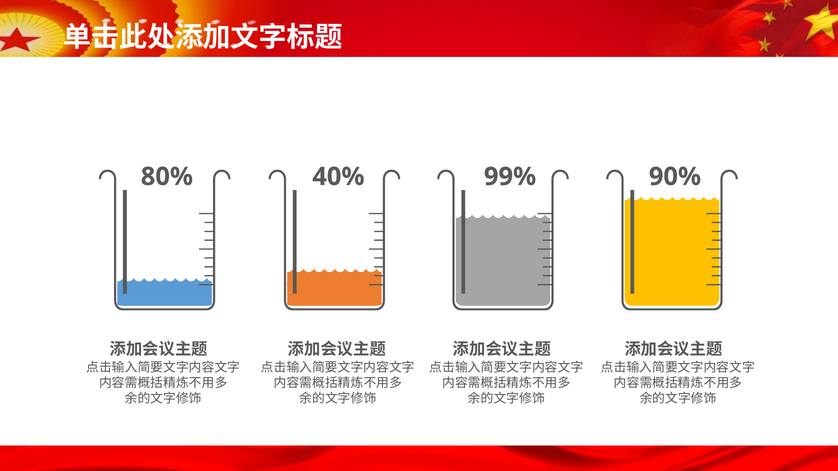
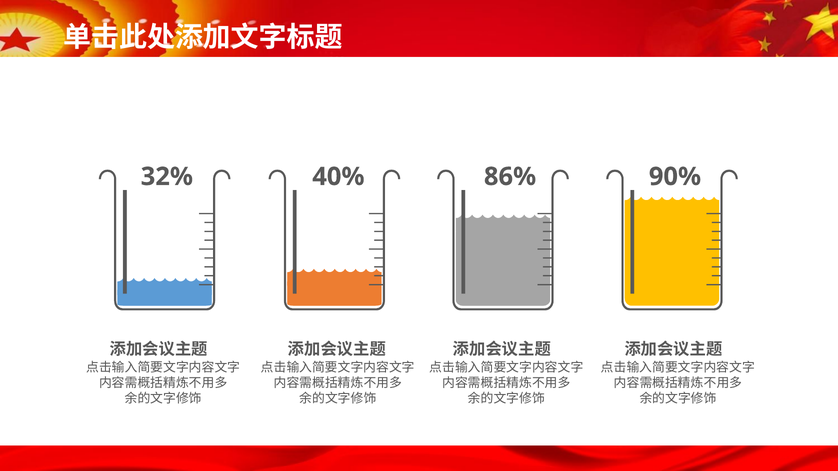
80%: 80% -> 32% (167, 177)
99%: 99% -> 86% (510, 177)
